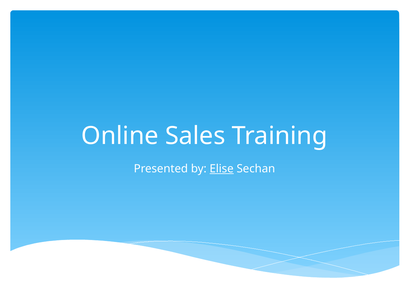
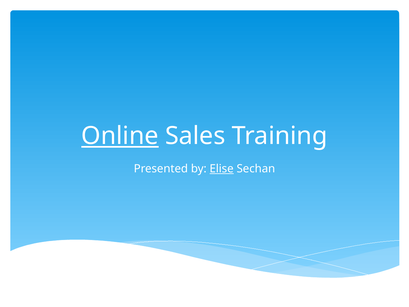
Online underline: none -> present (120, 136)
